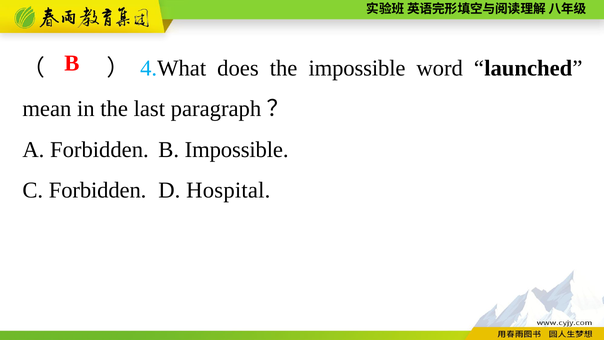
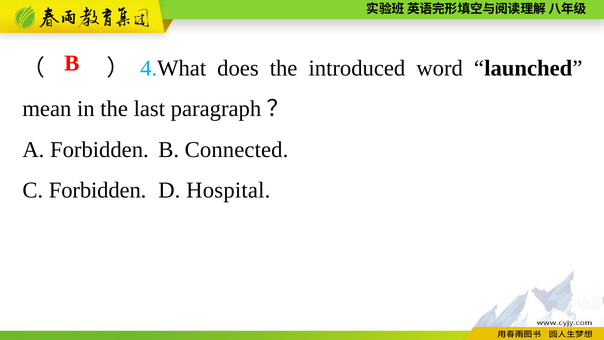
the impossible: impossible -> introduced (357, 68)
B Impossible: Impossible -> Connected (237, 150)
